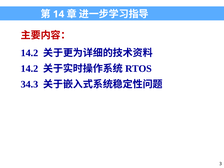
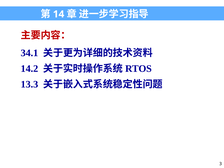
14.2: 14.2 -> 34.1 (29, 53)
34.3: 34.3 -> 13.3 (29, 84)
